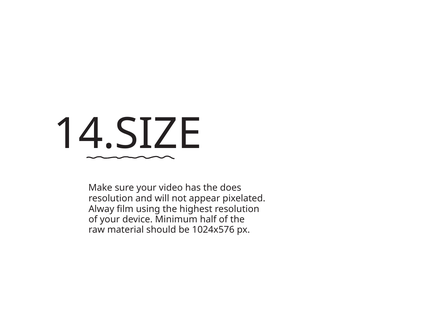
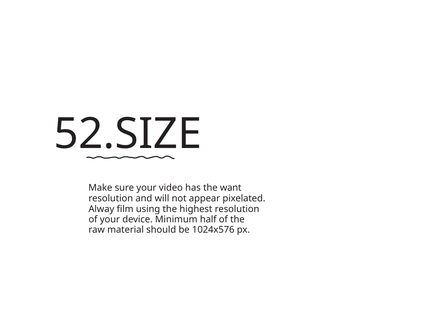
14.SIZE: 14.SIZE -> 52.SIZE (128, 134)
does: does -> want (231, 188)
